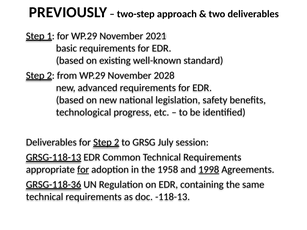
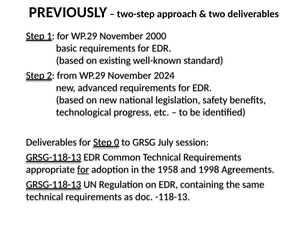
2021: 2021 -> 2000 (156, 36)
2028: 2028 -> 2024 (164, 75)
for Step 2: 2 -> 0 (117, 142)
1998 underline: present -> none (209, 170)
GRSG-118-36: GRSG-118-36 -> GRSG-118-13 (54, 185)
